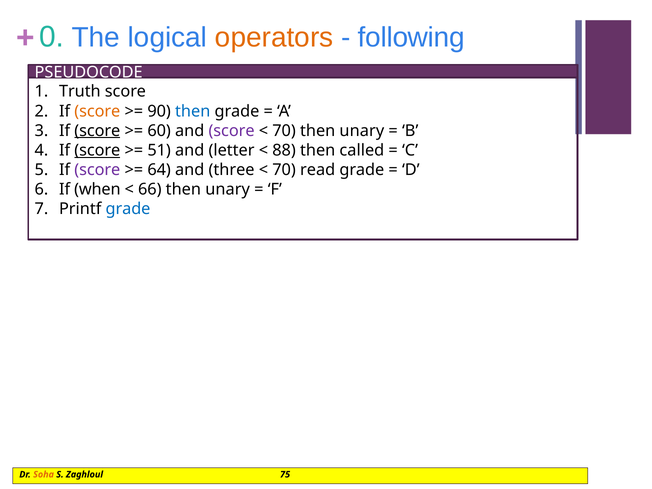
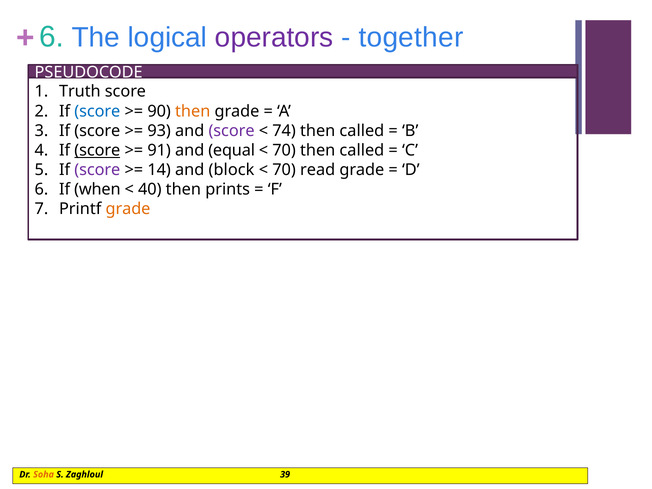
0: 0 -> 6 (52, 37)
operators colour: orange -> purple (274, 37)
following: following -> together (411, 37)
score colour: orange -> blue (97, 111)
then colour: blue -> orange (193, 111)
score underline: present -> none (97, 131)
60: 60 -> 93 (159, 131)
70: 70 -> 74 (284, 131)
unary: unary -> called (362, 131)
51: 51 -> 91 (159, 150)
letter: letter -> equal (232, 150)
88: 88 -> 70 (284, 150)
64: 64 -> 14 (159, 170)
three: three -> block (231, 170)
66: 66 -> 40 (150, 189)
unary: unary -> prints (228, 189)
grade colour: blue -> orange (128, 209)
75: 75 -> 39 (285, 474)
